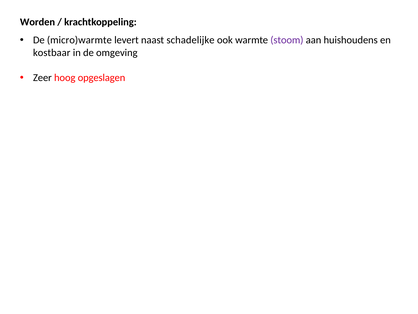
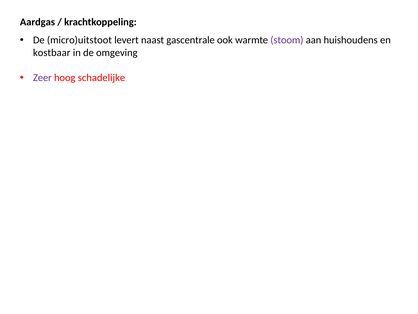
Worden: Worden -> Aardgas (37, 22)
micro)warmte: micro)warmte -> micro)uitstoot (79, 40)
schadelijke: schadelijke -> gascentrale (191, 40)
Zeer colour: black -> purple (42, 78)
opgeslagen: opgeslagen -> schadelijke (101, 78)
